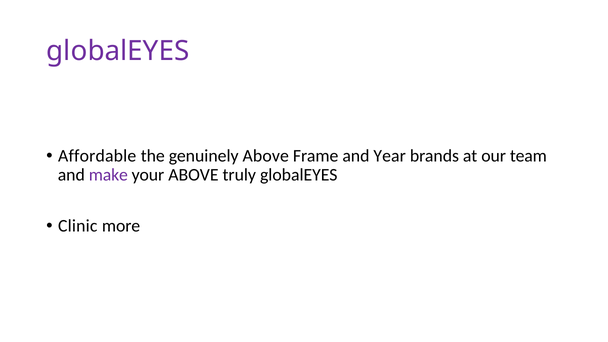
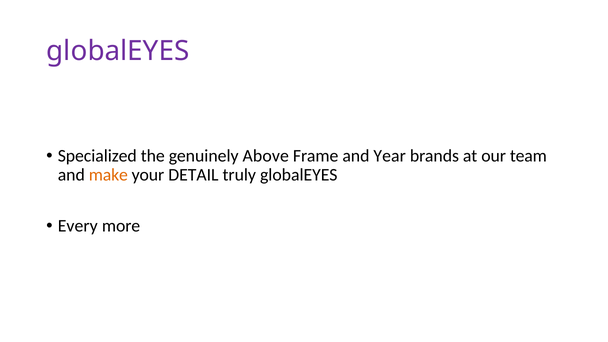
Affordable: Affordable -> Specialized (97, 156)
make colour: purple -> orange (108, 175)
your ABOVE: ABOVE -> DETAIL (193, 175)
Clinic: Clinic -> Every (78, 226)
